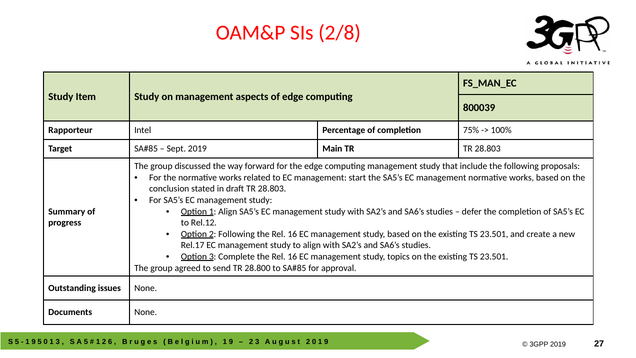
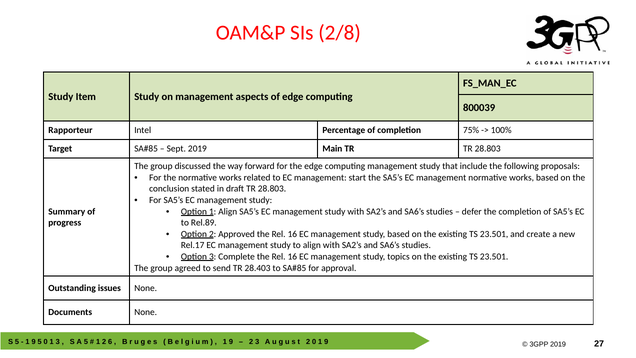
Rel.12: Rel.12 -> Rel.89 (204, 223)
2 Following: Following -> Approved (237, 234)
28.800: 28.800 -> 28.403 (258, 268)
